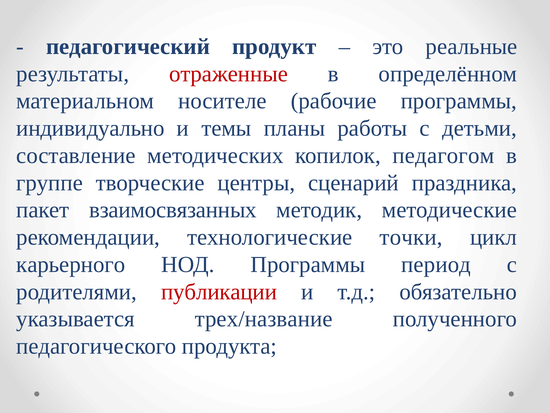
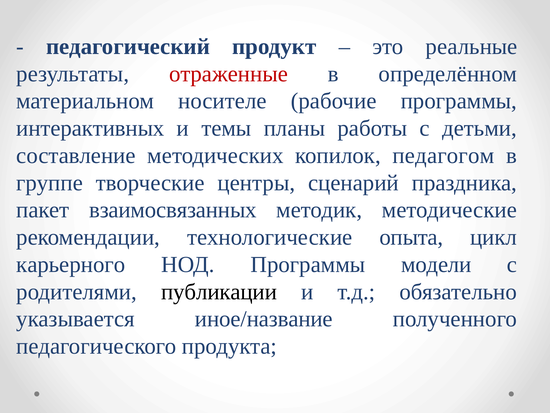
индивидуально: индивидуально -> интерактивных (90, 128)
точки: точки -> опыта (411, 237)
период: период -> модели (436, 264)
публикации colour: red -> black (219, 291)
трех/название: трех/название -> иное/название (264, 319)
